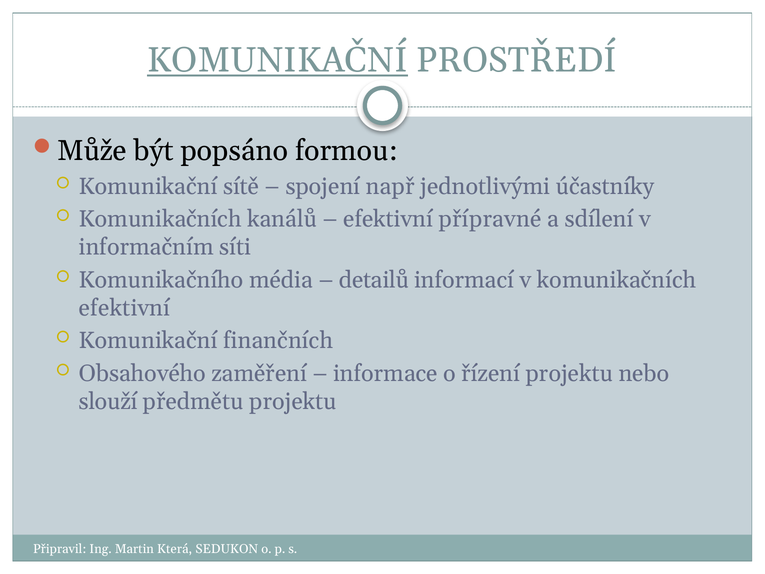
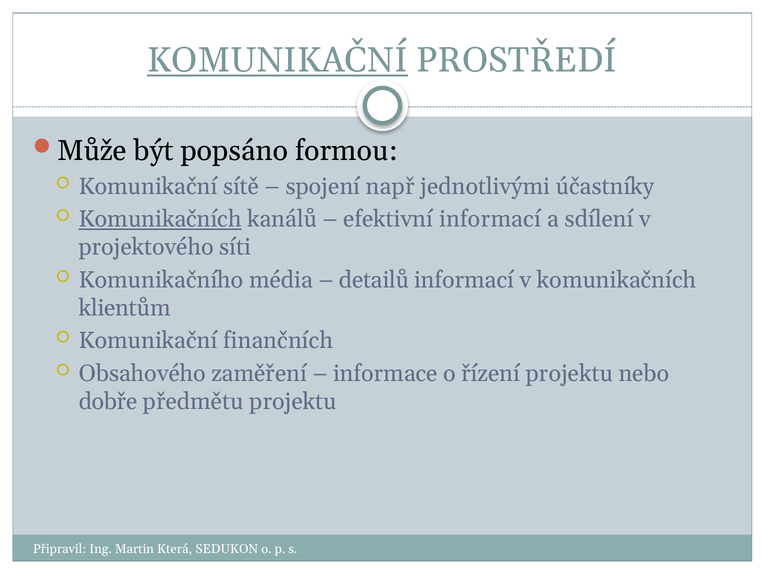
Komunikačních underline: none -> present (160, 219)
efektivní přípravné: přípravné -> informací (490, 219)
informačním: informačním -> projektového (146, 247)
efektivní: efektivní -> klientům (125, 308)
slouží: slouží -> dobře (108, 401)
